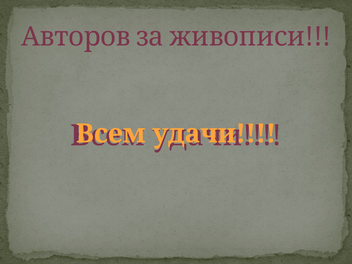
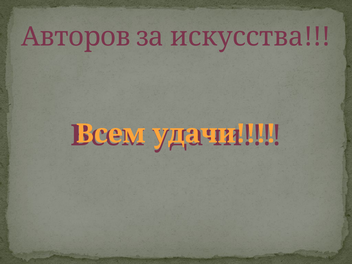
живописи: живописи -> искусства (250, 37)
